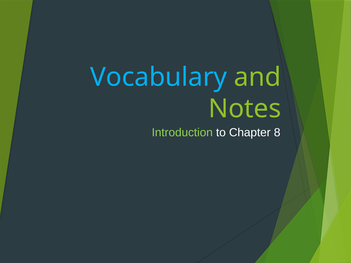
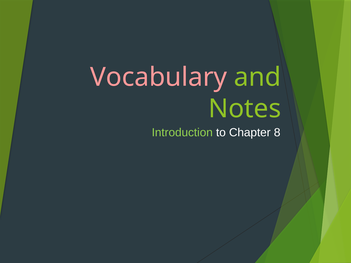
Vocabulary colour: light blue -> pink (159, 77)
